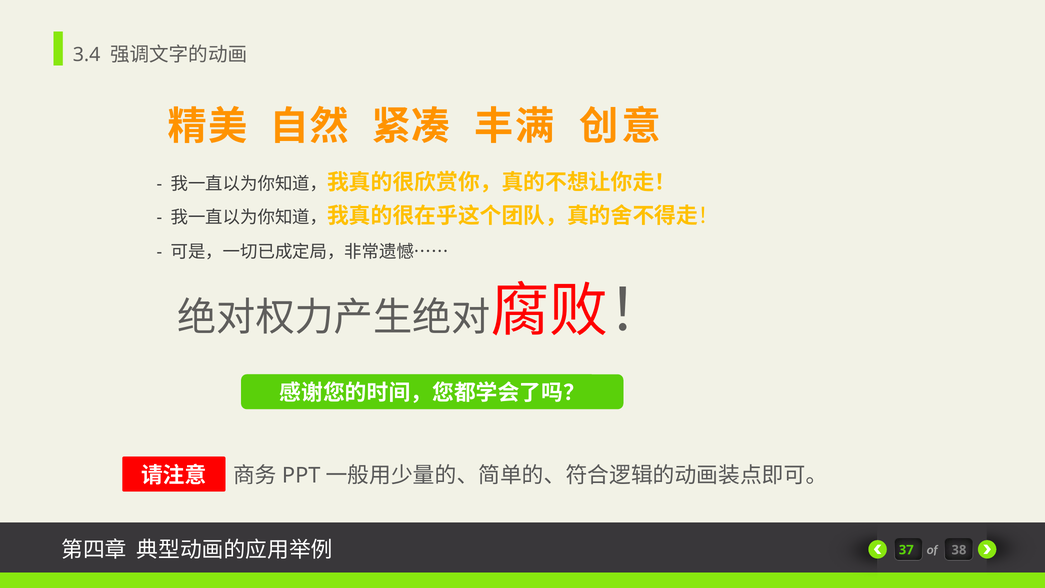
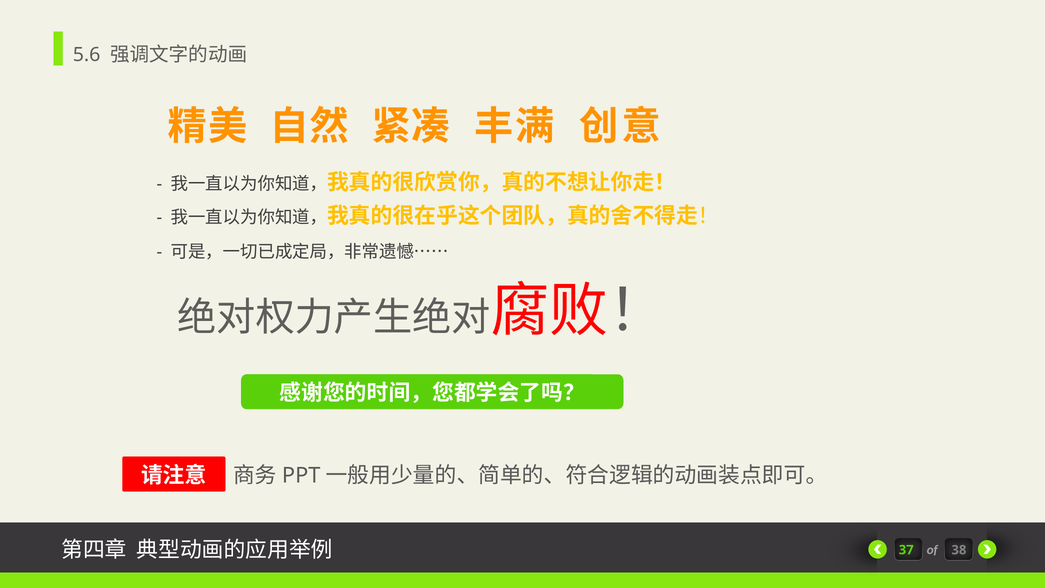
3.4: 3.4 -> 5.6 (87, 55)
